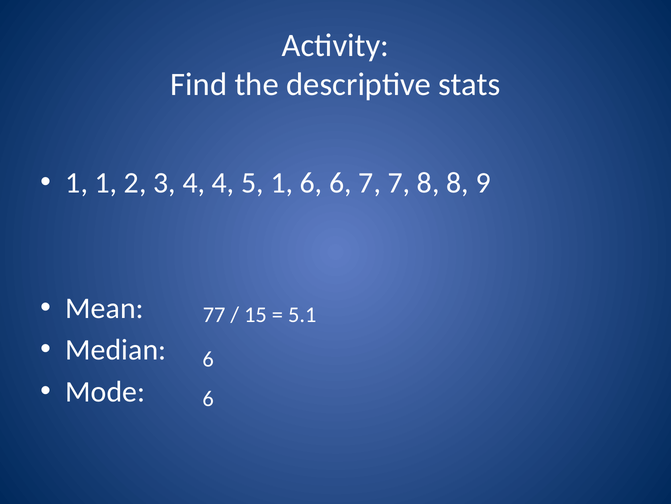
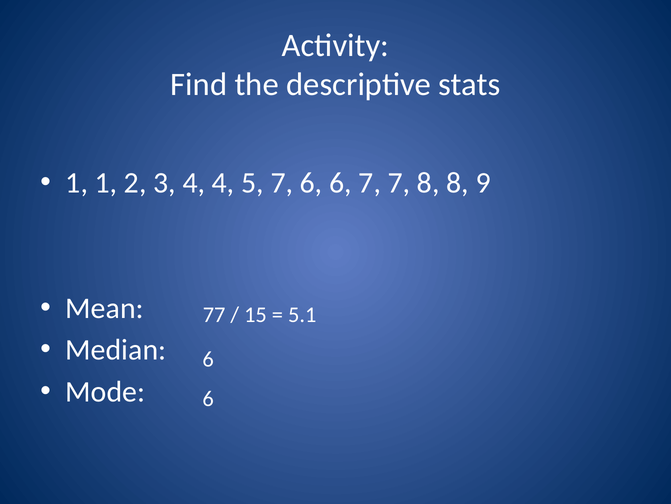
5 1: 1 -> 7 (282, 183)
